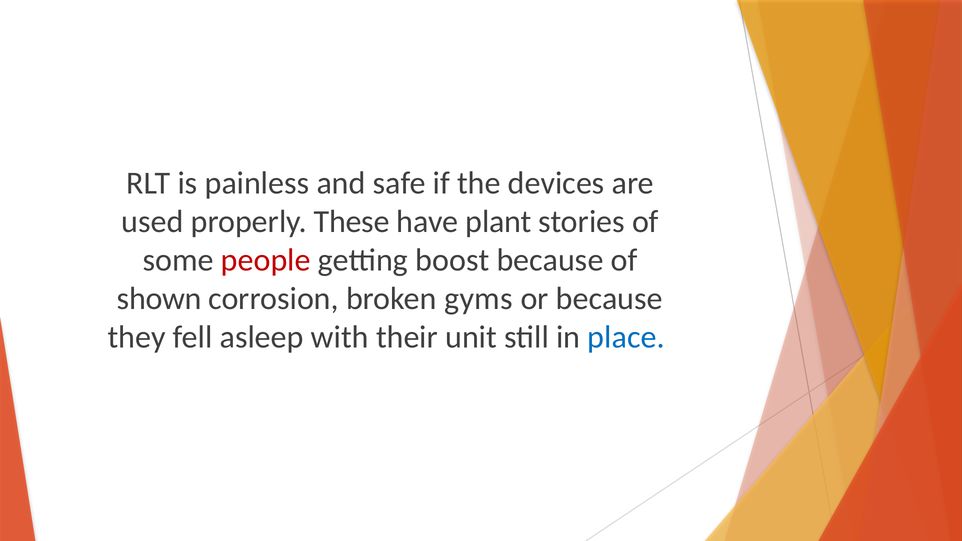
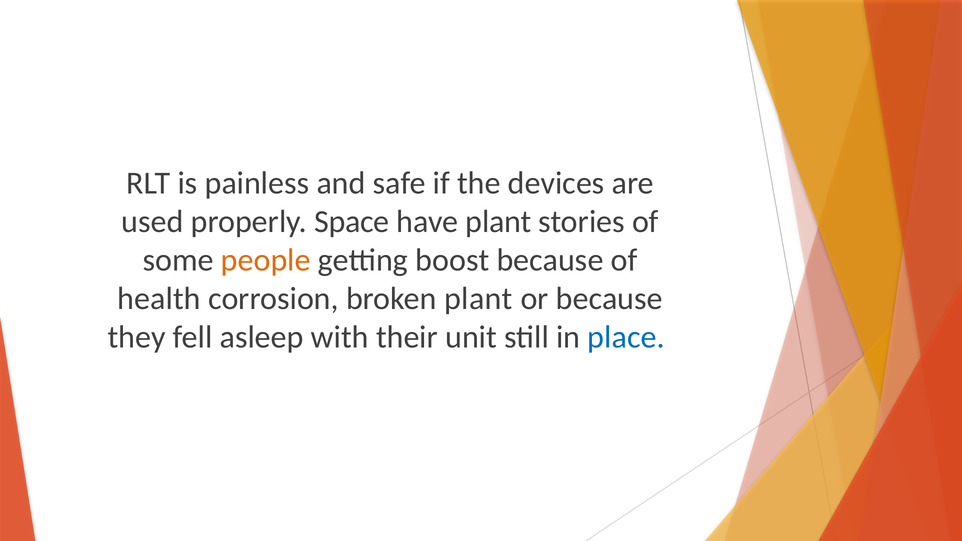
These: These -> Space (352, 222)
people colour: red -> orange (266, 260)
shown: shown -> health (159, 299)
broken gyms: gyms -> plant (478, 299)
